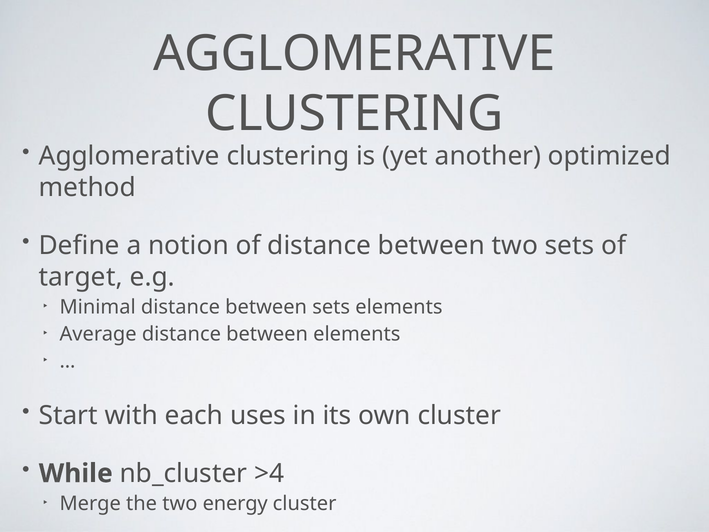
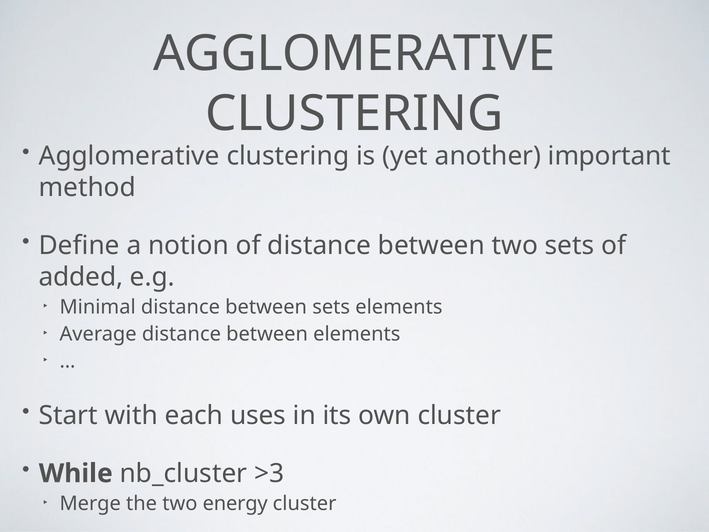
optimized: optimized -> important (609, 156)
target: target -> added (81, 277)
>4: >4 -> >3 (269, 473)
